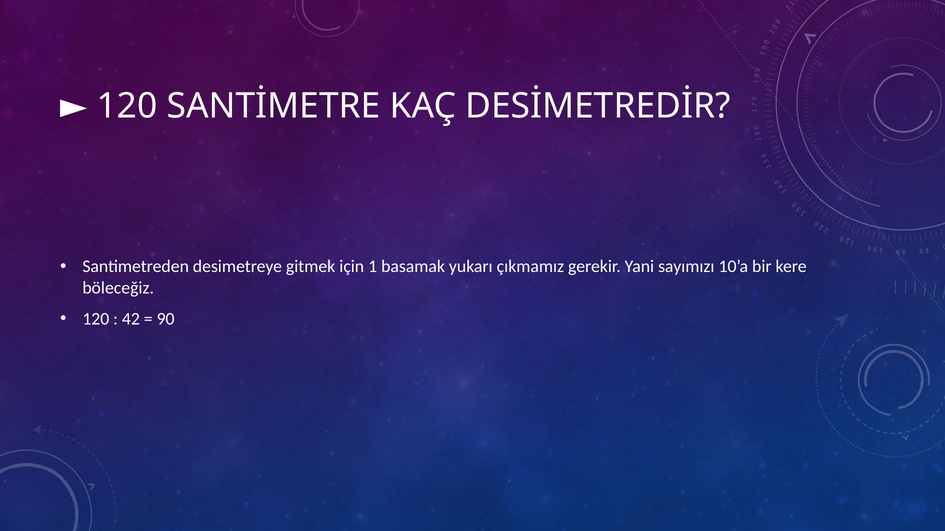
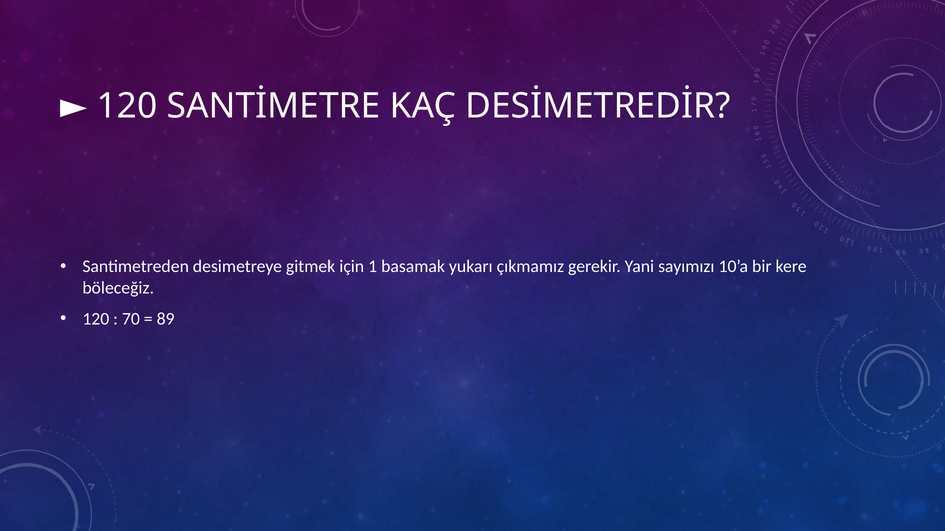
42: 42 -> 70 (131, 319)
90: 90 -> 89 (166, 319)
